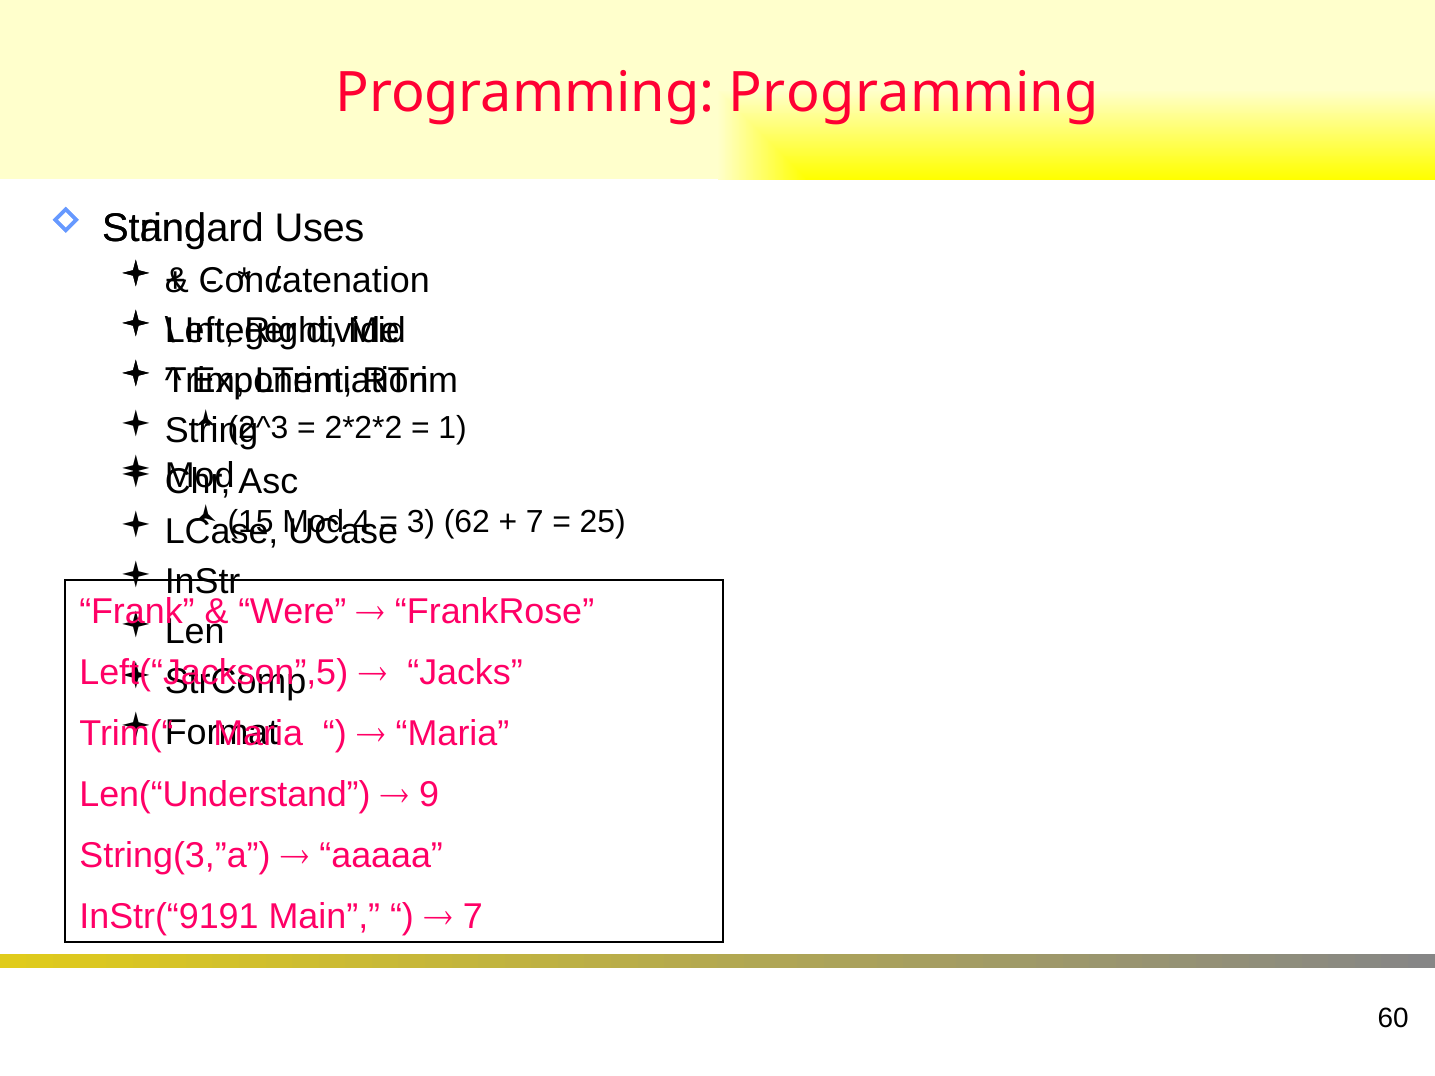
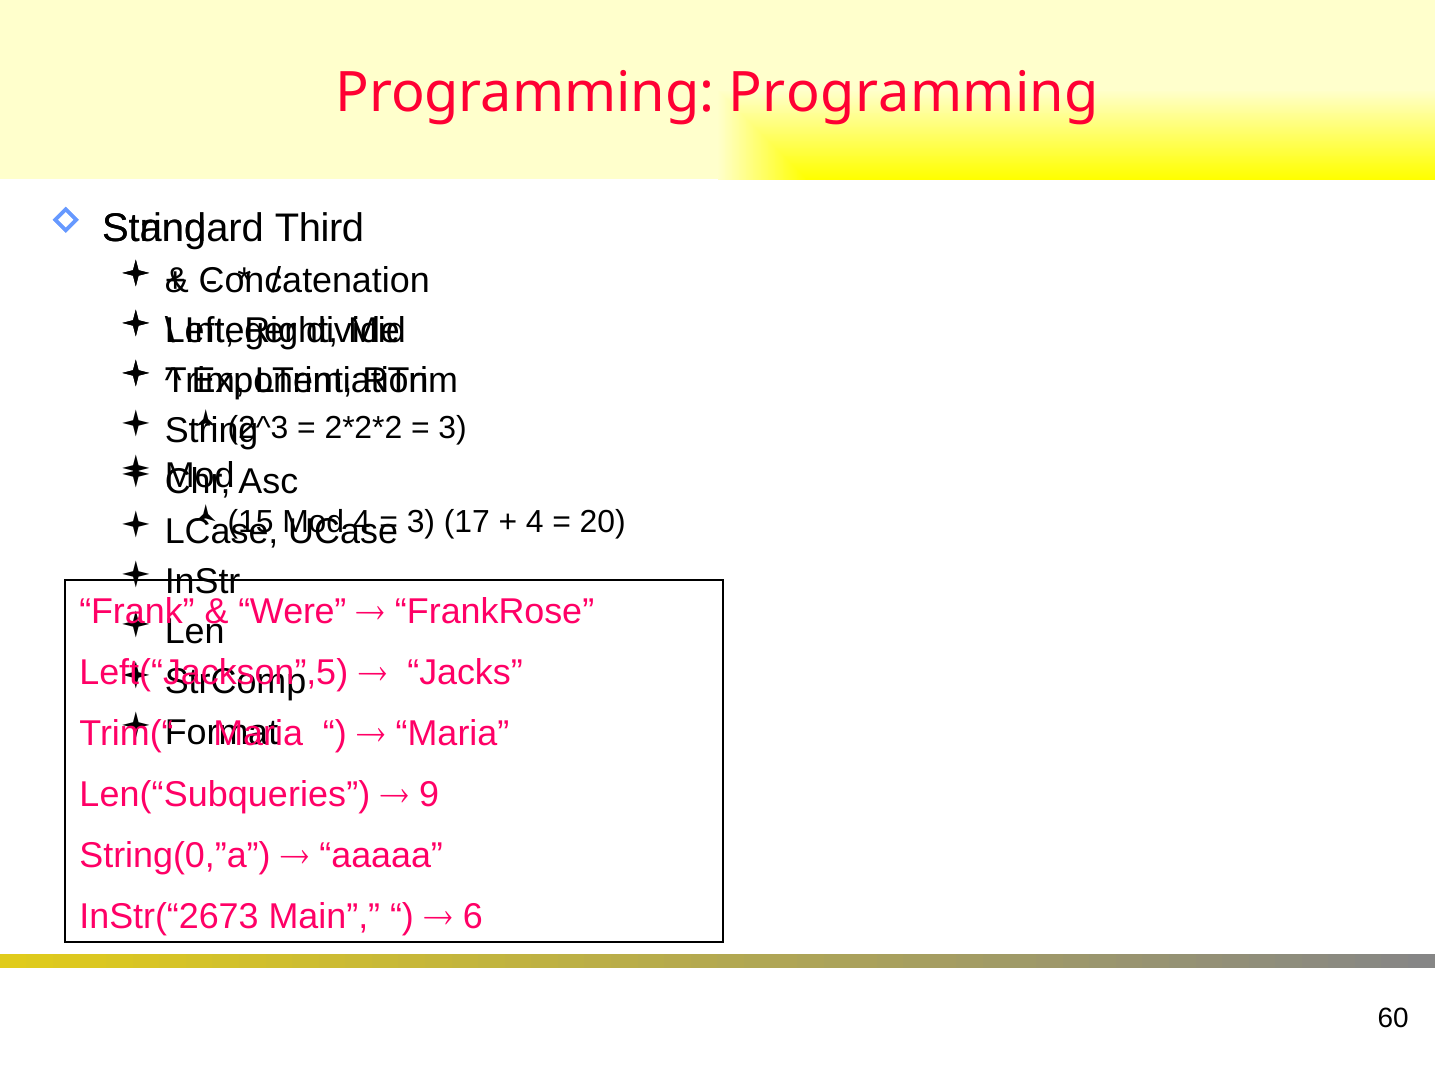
Uses: Uses -> Third (320, 228)
1: 1 -> 3 (453, 428)
62: 62 -> 17 (467, 522)
7: 7 -> 4 (535, 522)
25: 25 -> 20 (603, 522)
Len(“Understand: Len(“Understand -> Len(“Subqueries (225, 794)
String(3,”a: String(3,”a -> String(0,”a (175, 855)
InStr(“9191: InStr(“9191 -> InStr(“2673 (169, 916)
7: 7 -> 6 (473, 916)
